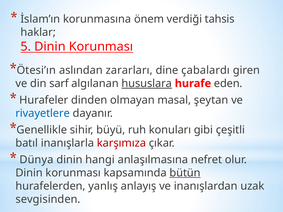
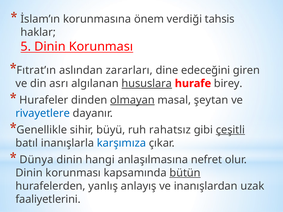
Ötesi’ın: Ötesi’ın -> Fıtrat’ın (36, 70)
çabalardı: çabalardı -> edeceğini (206, 70)
sarf: sarf -> asrı (59, 84)
eden: eden -> birey (228, 84)
olmayan underline: none -> present (132, 100)
konuları: konuları -> rahatsız (170, 130)
çeşitli underline: none -> present (230, 130)
karşımıza colour: red -> blue (121, 143)
sevgisinden: sevgisinden -> faaliyetlerini (48, 199)
